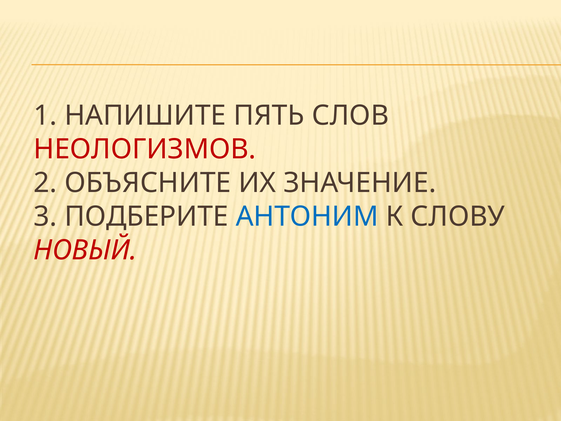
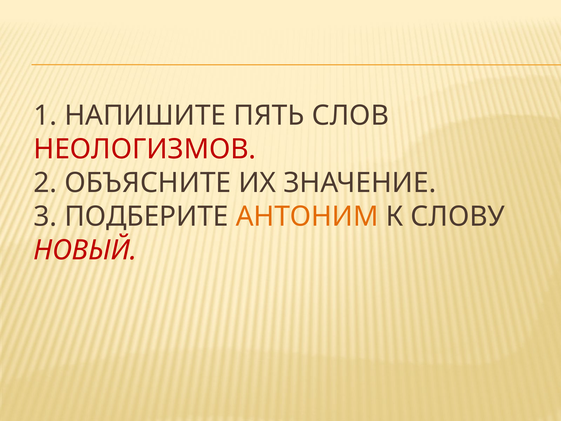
АНТОНИМ colour: blue -> orange (307, 216)
